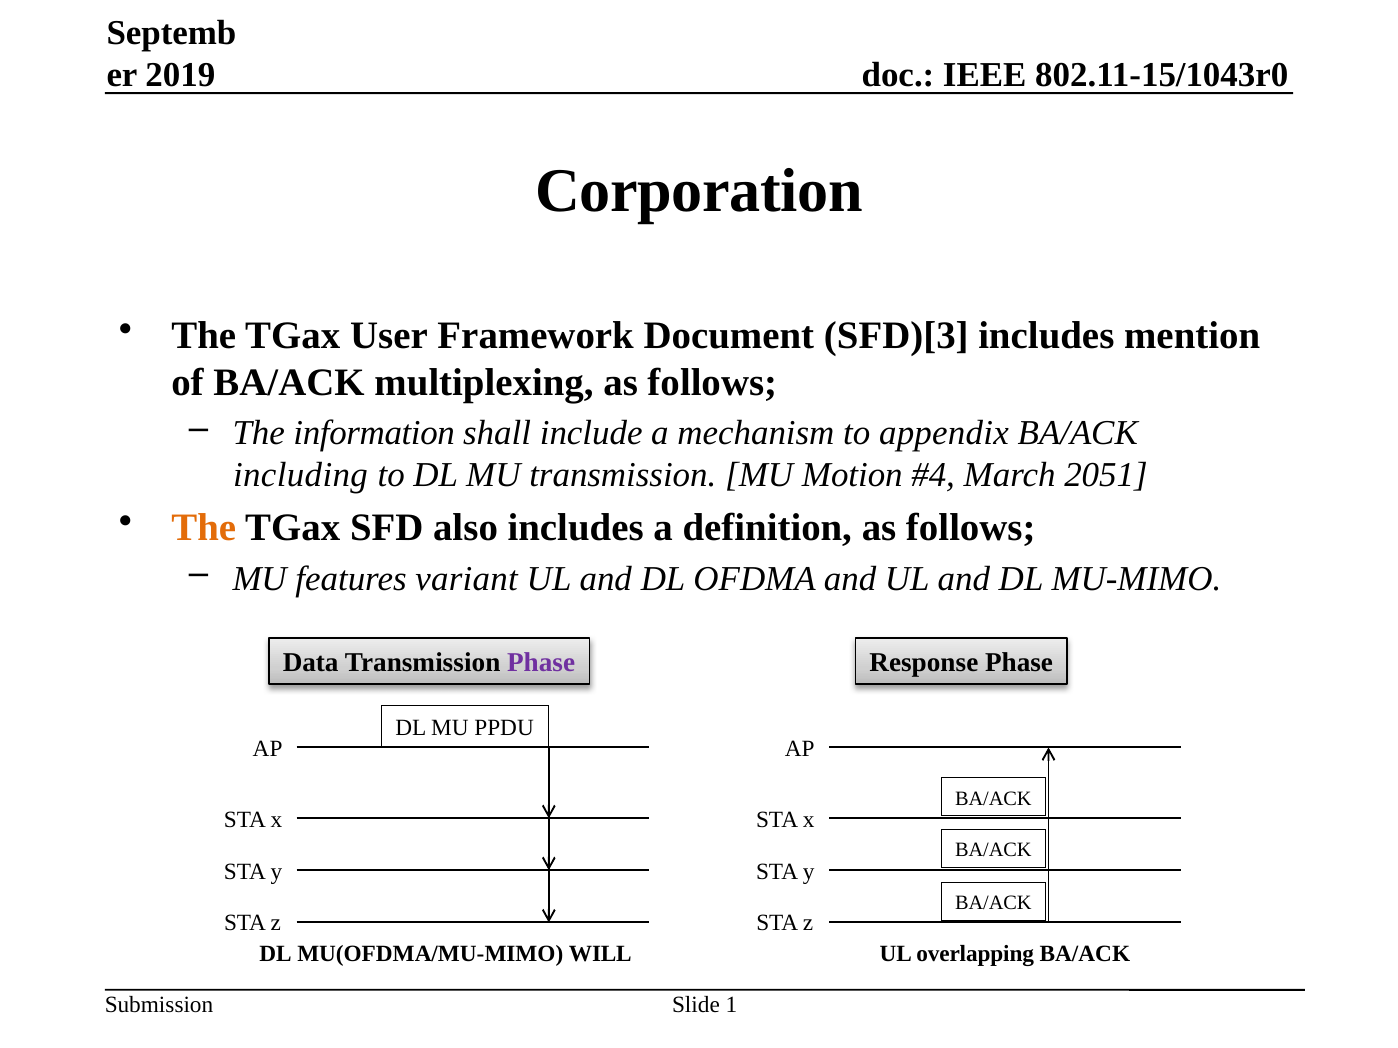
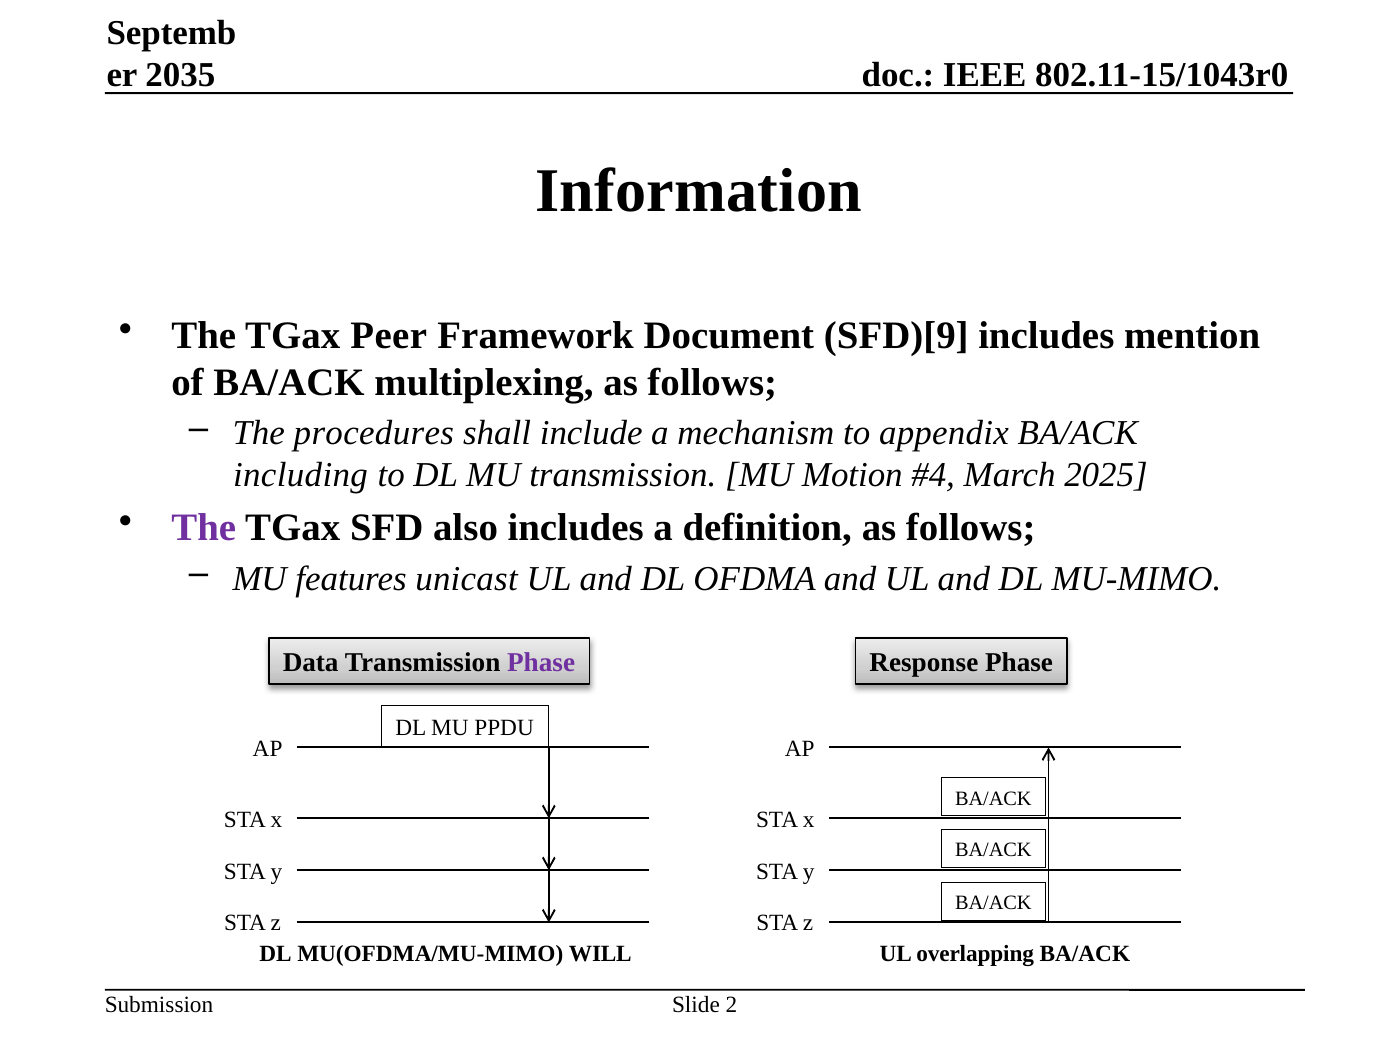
2019: 2019 -> 2035 (180, 75)
Corporation: Corporation -> Information (699, 191)
User: User -> Peer (389, 336)
SFD)[3: SFD)[3 -> SFD)[9 (896, 336)
information: information -> procedures (374, 434)
2051: 2051 -> 2025 (1106, 476)
The colour: orange -> purple (204, 528)
variant: variant -> unicast (467, 579)
1: 1 -> 2 (732, 1006)
